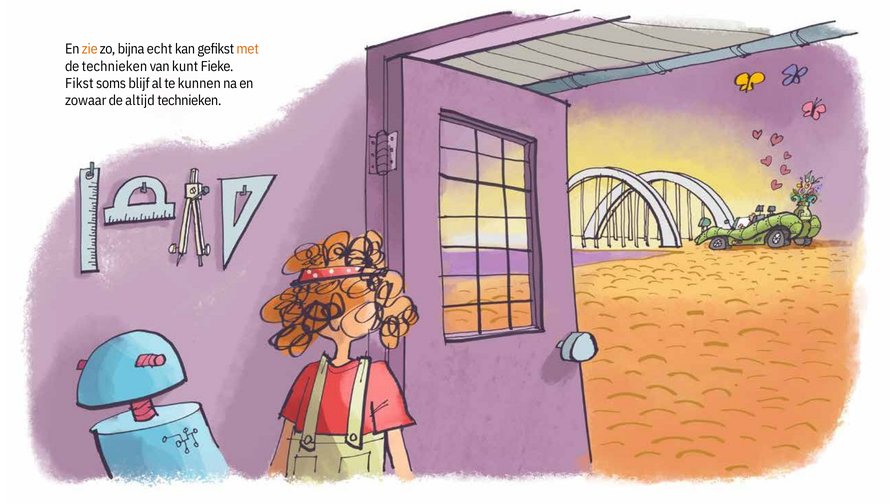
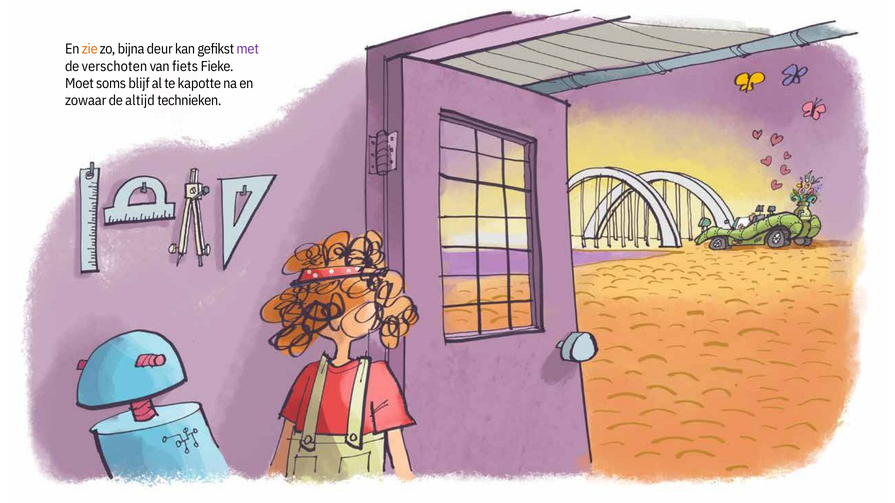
echt: echt -> deur (160, 49)
met colour: orange -> purple (248, 49)
de technieken: technieken -> verschoten (114, 66)
kunt: kunt -> fiets (185, 66)
Fikst: Fikst -> Moet (79, 83)
kunnen: kunnen -> kapotte (199, 83)
